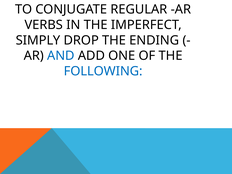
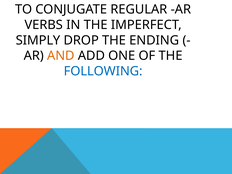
AND colour: blue -> orange (61, 56)
